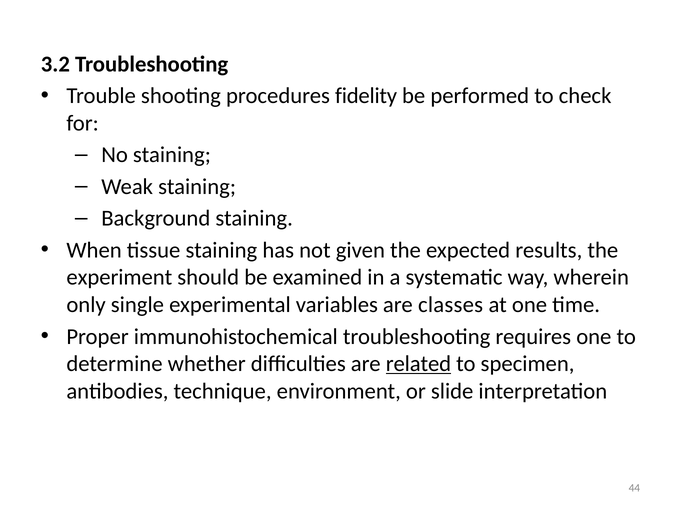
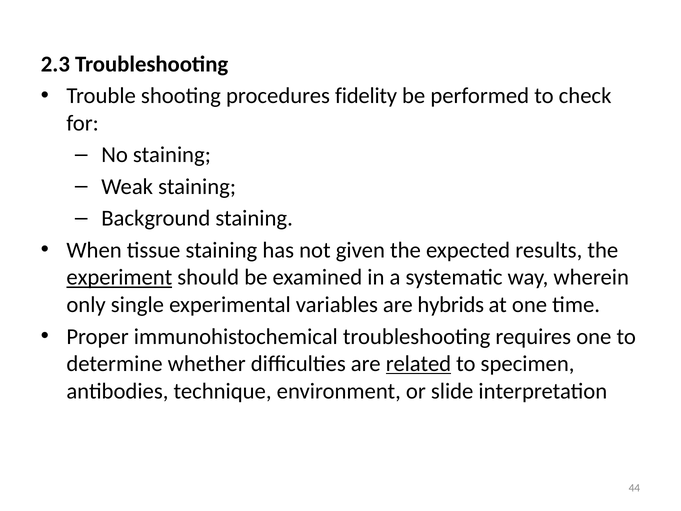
3.2: 3.2 -> 2.3 (55, 64)
experiment underline: none -> present (119, 277)
classes: classes -> hybrids (451, 305)
